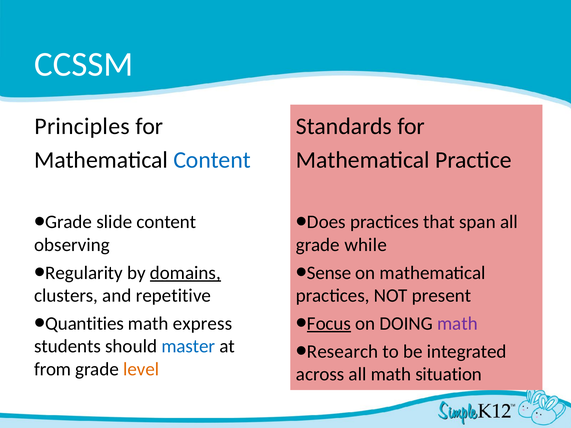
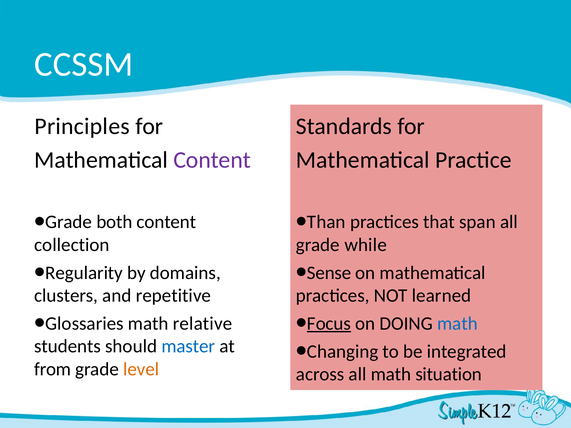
Content colour: blue -> purple (212, 160)
slide: slide -> both (114, 222)
Does: Does -> Than (326, 222)
observing: observing -> collection (72, 245)
domains underline: present -> none (185, 273)
present: present -> learned (442, 296)
Quantities: Quantities -> Glossaries (84, 324)
express: express -> relative (203, 324)
math colour: purple -> blue (457, 324)
Research: Research -> Changing (343, 352)
